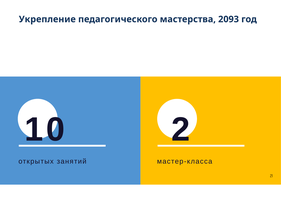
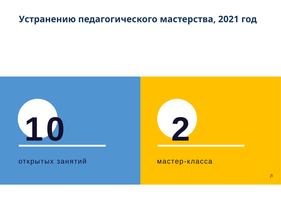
Укрепление: Укрепление -> Устранению (47, 19)
2093: 2093 -> 2021 (229, 19)
